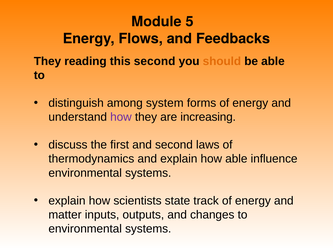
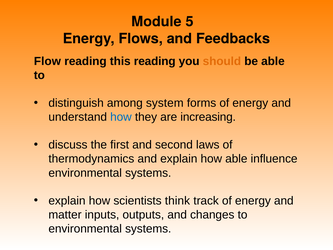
They: They -> Flow (47, 61)
this second: second -> reading (155, 61)
how colour: purple -> blue (121, 117)
state: state -> think (177, 200)
